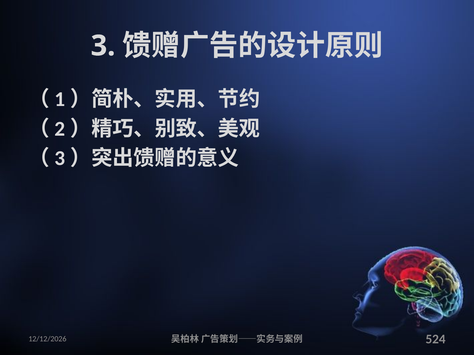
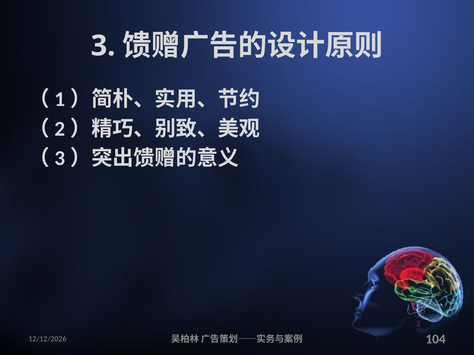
524: 524 -> 104 (436, 340)
